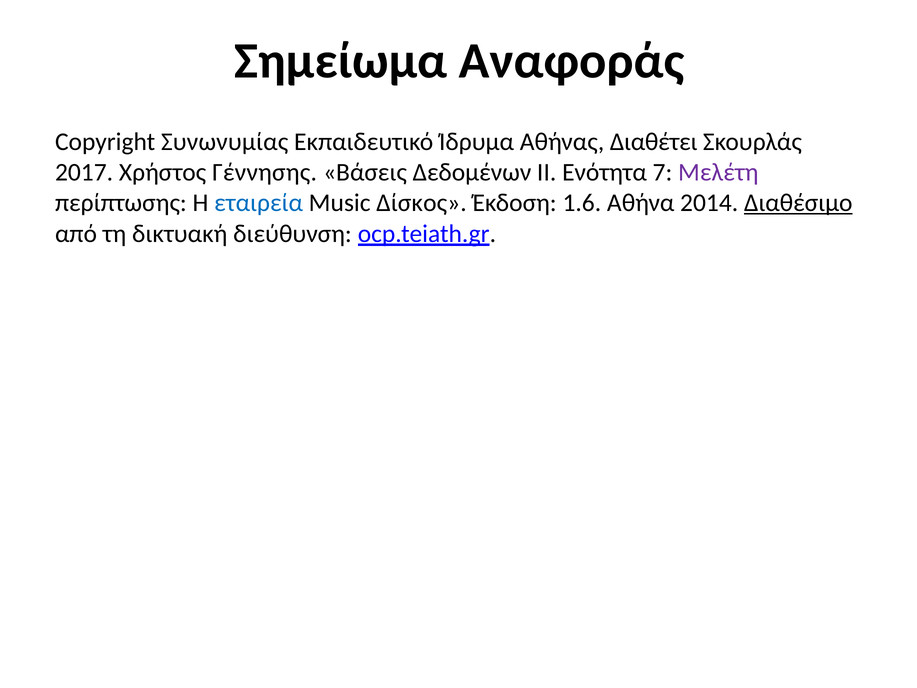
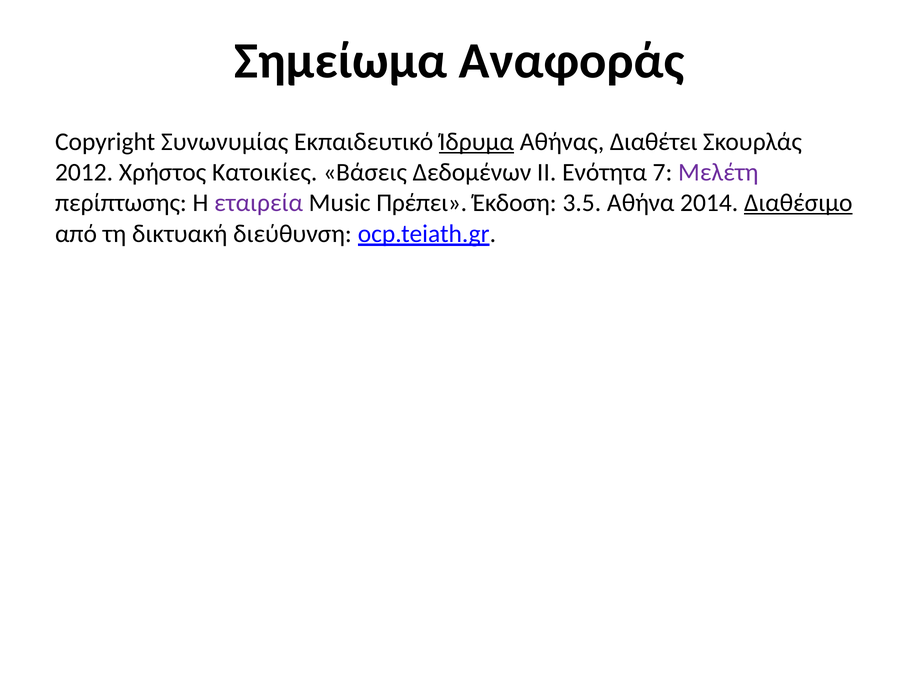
Ίδρυμα underline: none -> present (477, 142)
2017: 2017 -> 2012 (84, 172)
Γέννησης: Γέννησης -> Κατοικίες (265, 172)
εταιρεία colour: blue -> purple (259, 203)
Δίσκος: Δίσκος -> Πρέπει (422, 203)
1.6: 1.6 -> 3.5 (582, 203)
